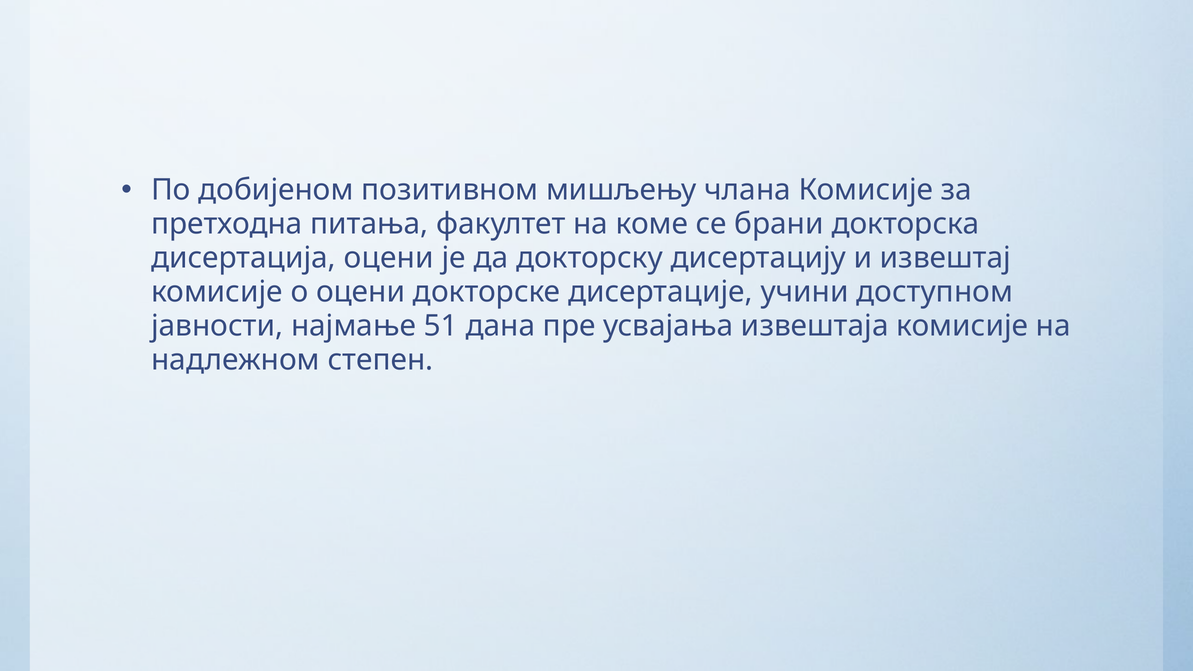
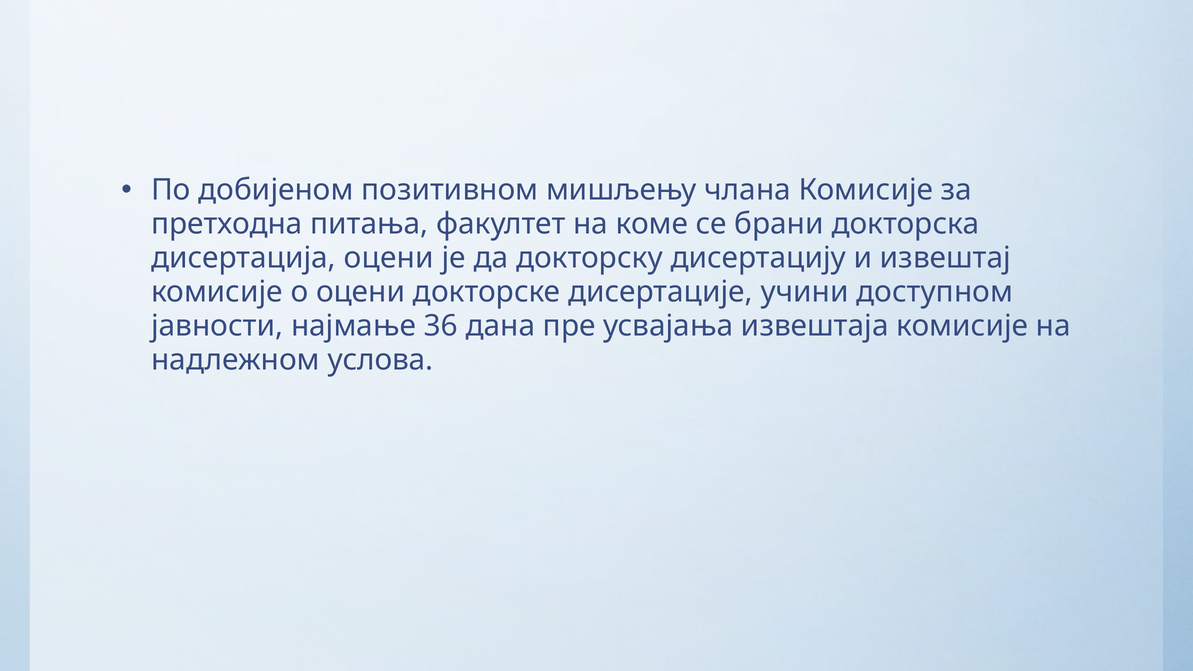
51: 51 -> 36 (441, 326)
степен: степен -> услова (380, 360)
